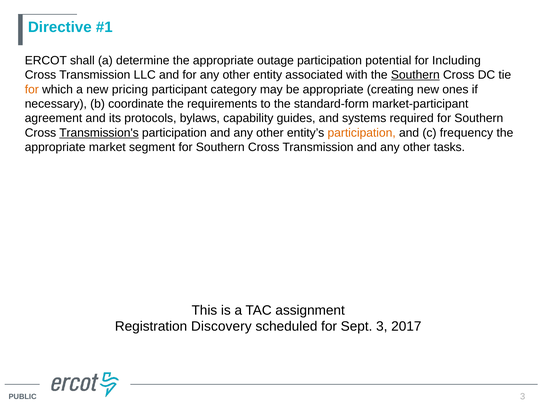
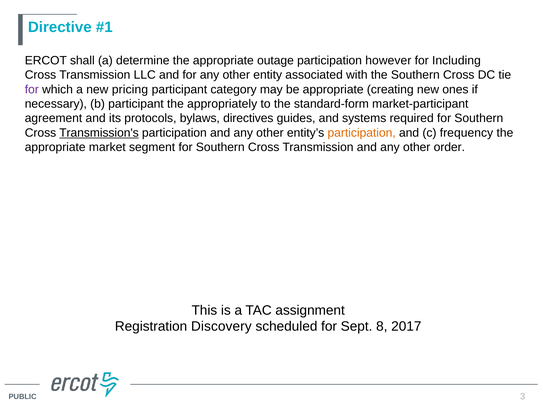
potential: potential -> however (388, 61)
Southern underline: present -> none (415, 75)
for colour: orange -> purple (32, 89)
b coordinate: coordinate -> participant (136, 104)
requirements: requirements -> appropriately (222, 104)
capability: capability -> directives (248, 118)
tasks: tasks -> order (449, 147)
Sept 3: 3 -> 8 (382, 327)
